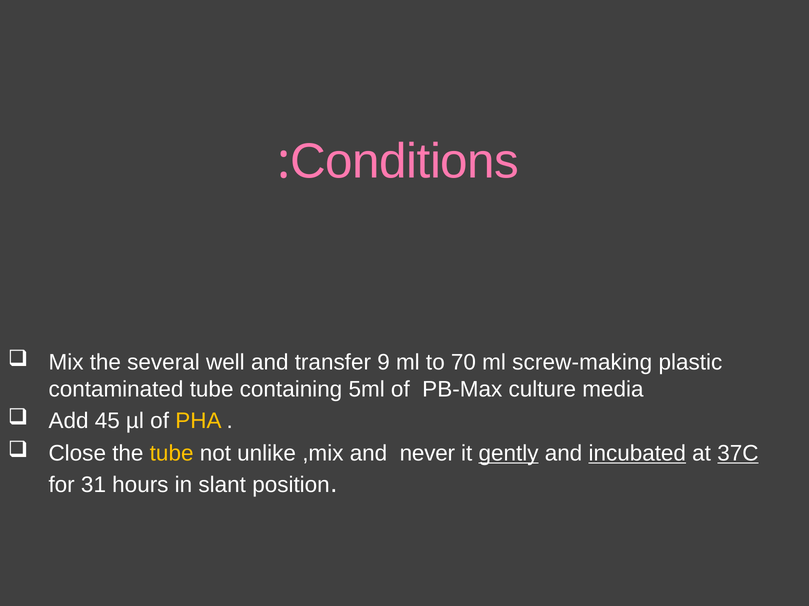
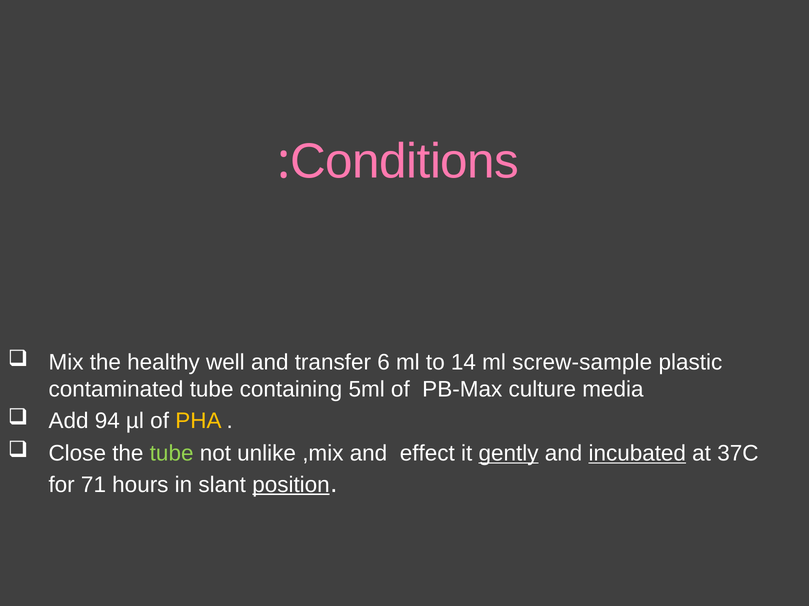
several: several -> healthy (163, 363)
9: 9 -> 6 (384, 363)
70: 70 -> 14 (463, 363)
screw-making: screw-making -> screw-sample (582, 363)
45: 45 -> 94 (107, 421)
tube colour: yellow -> light green (172, 454)
never: never -> effect (427, 454)
37C underline: present -> none (738, 454)
31: 31 -> 71 (93, 485)
position underline: none -> present (291, 485)
